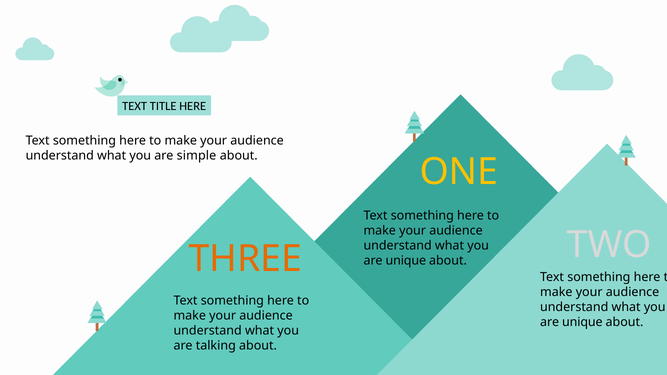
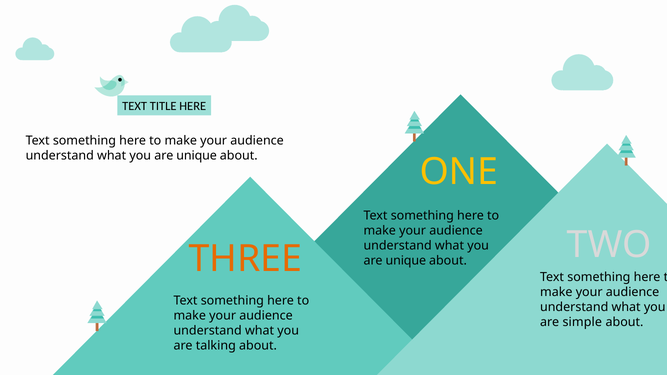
simple: simple -> unique (197, 155)
unique: unique -> simple (582, 322)
